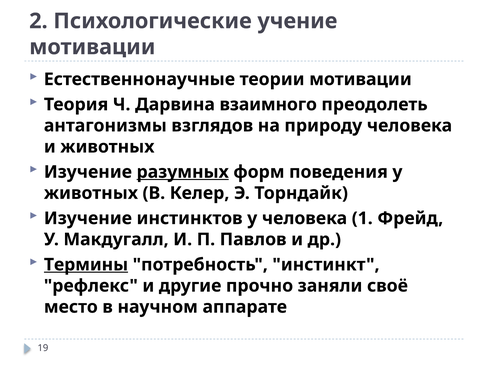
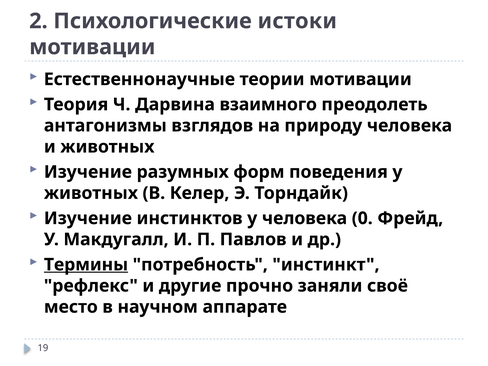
учение: учение -> истоки (297, 21)
разумных underline: present -> none (183, 172)
1: 1 -> 0 (362, 218)
